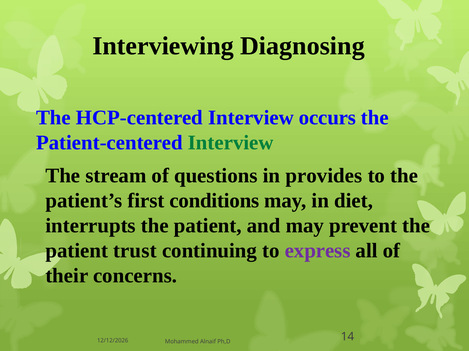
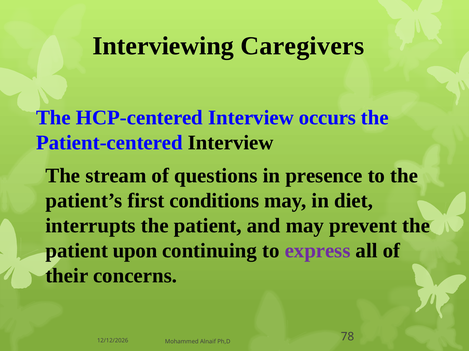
Diagnosing: Diagnosing -> Caregivers (302, 46)
Interview colour: green -> black (231, 143)
provides: provides -> presence (324, 176)
trust: trust -> upon (135, 251)
14: 14 -> 78 (347, 337)
